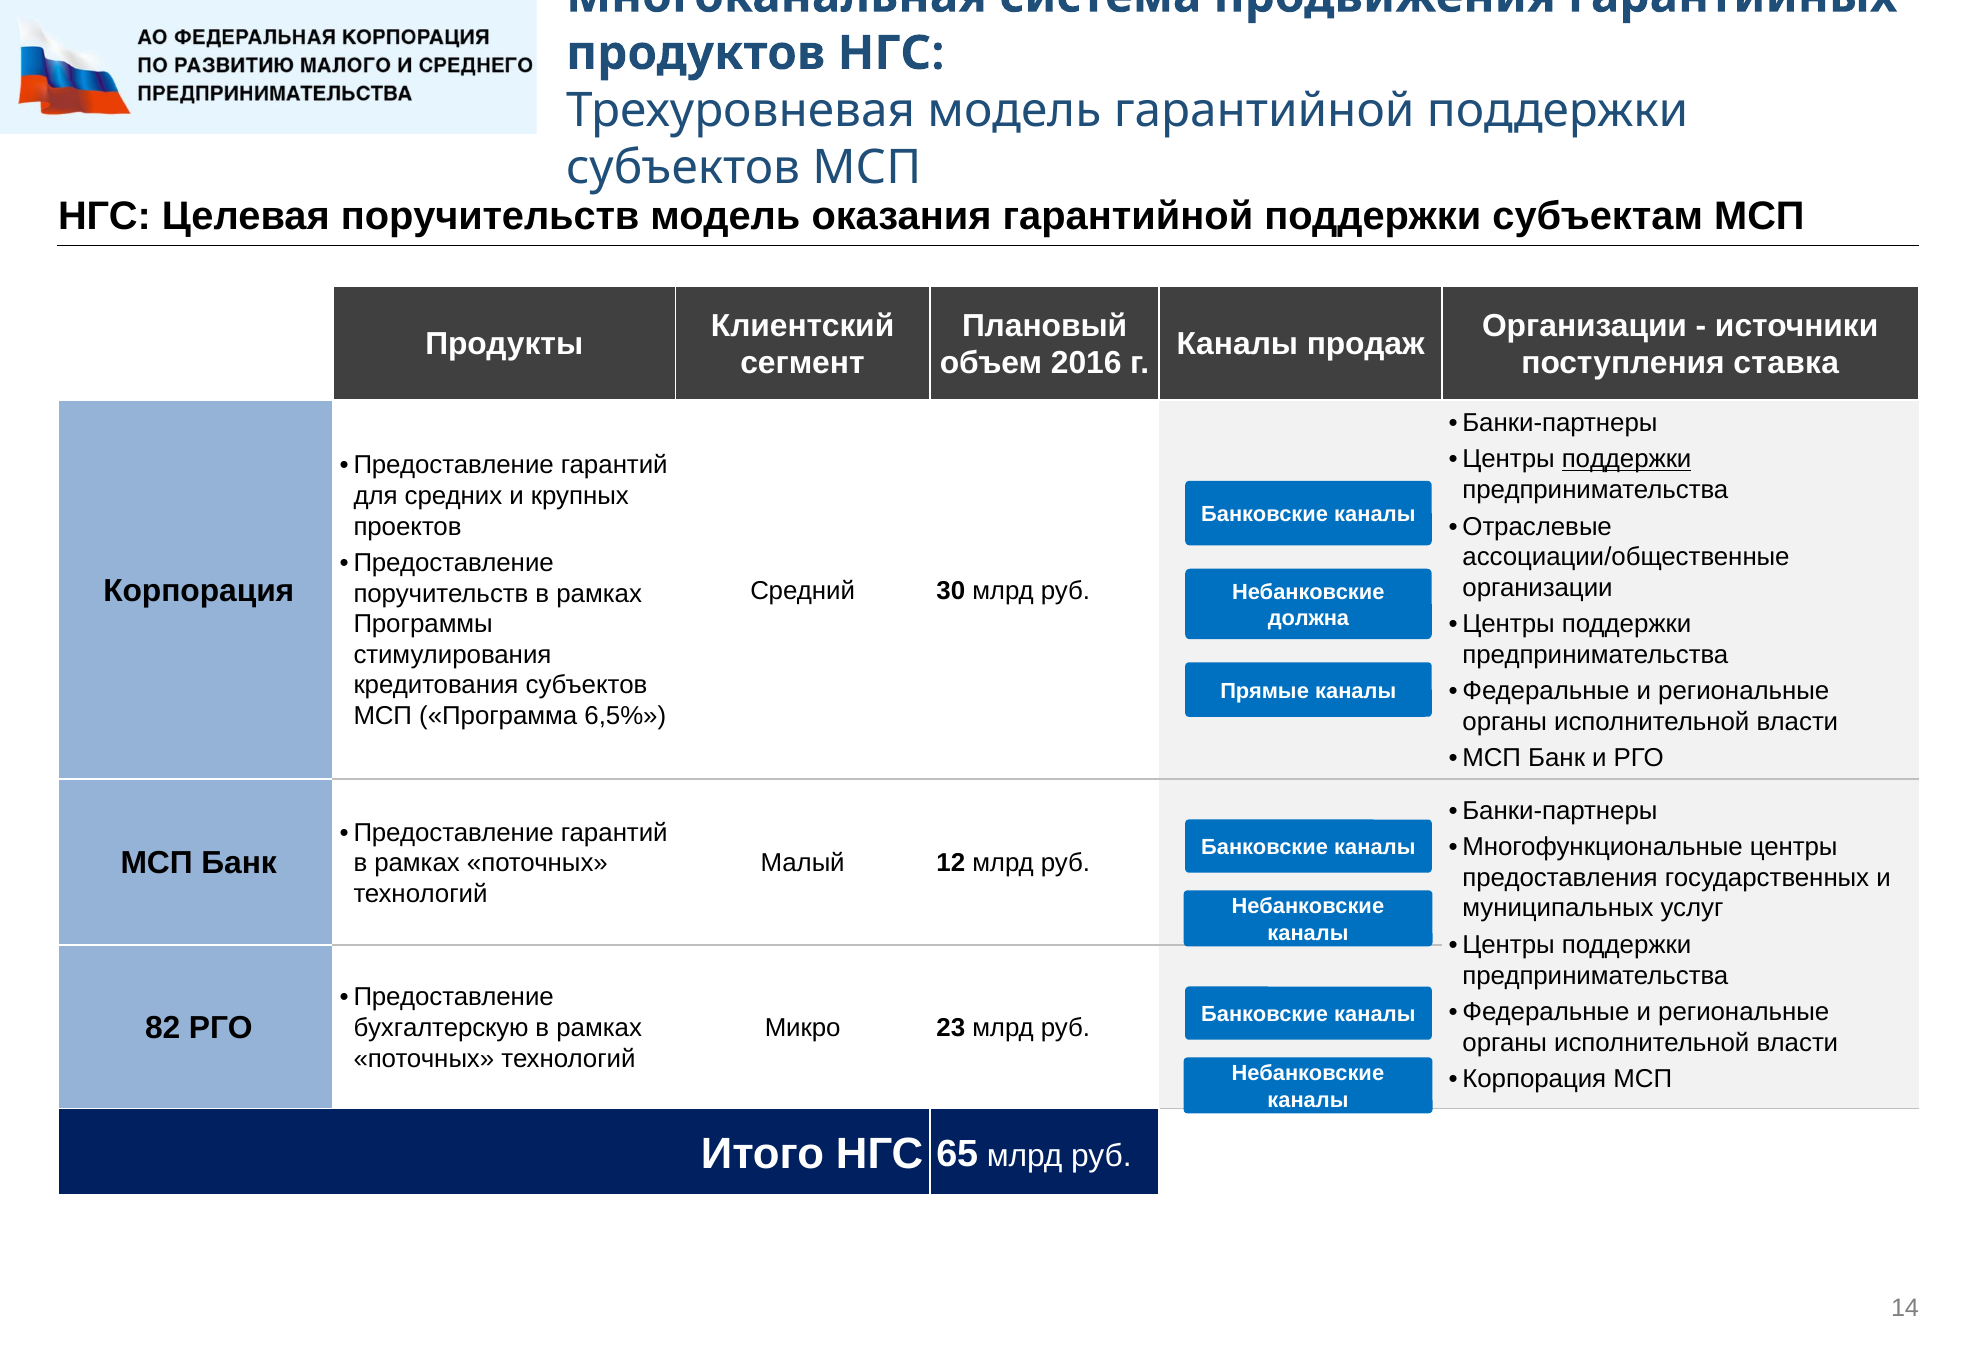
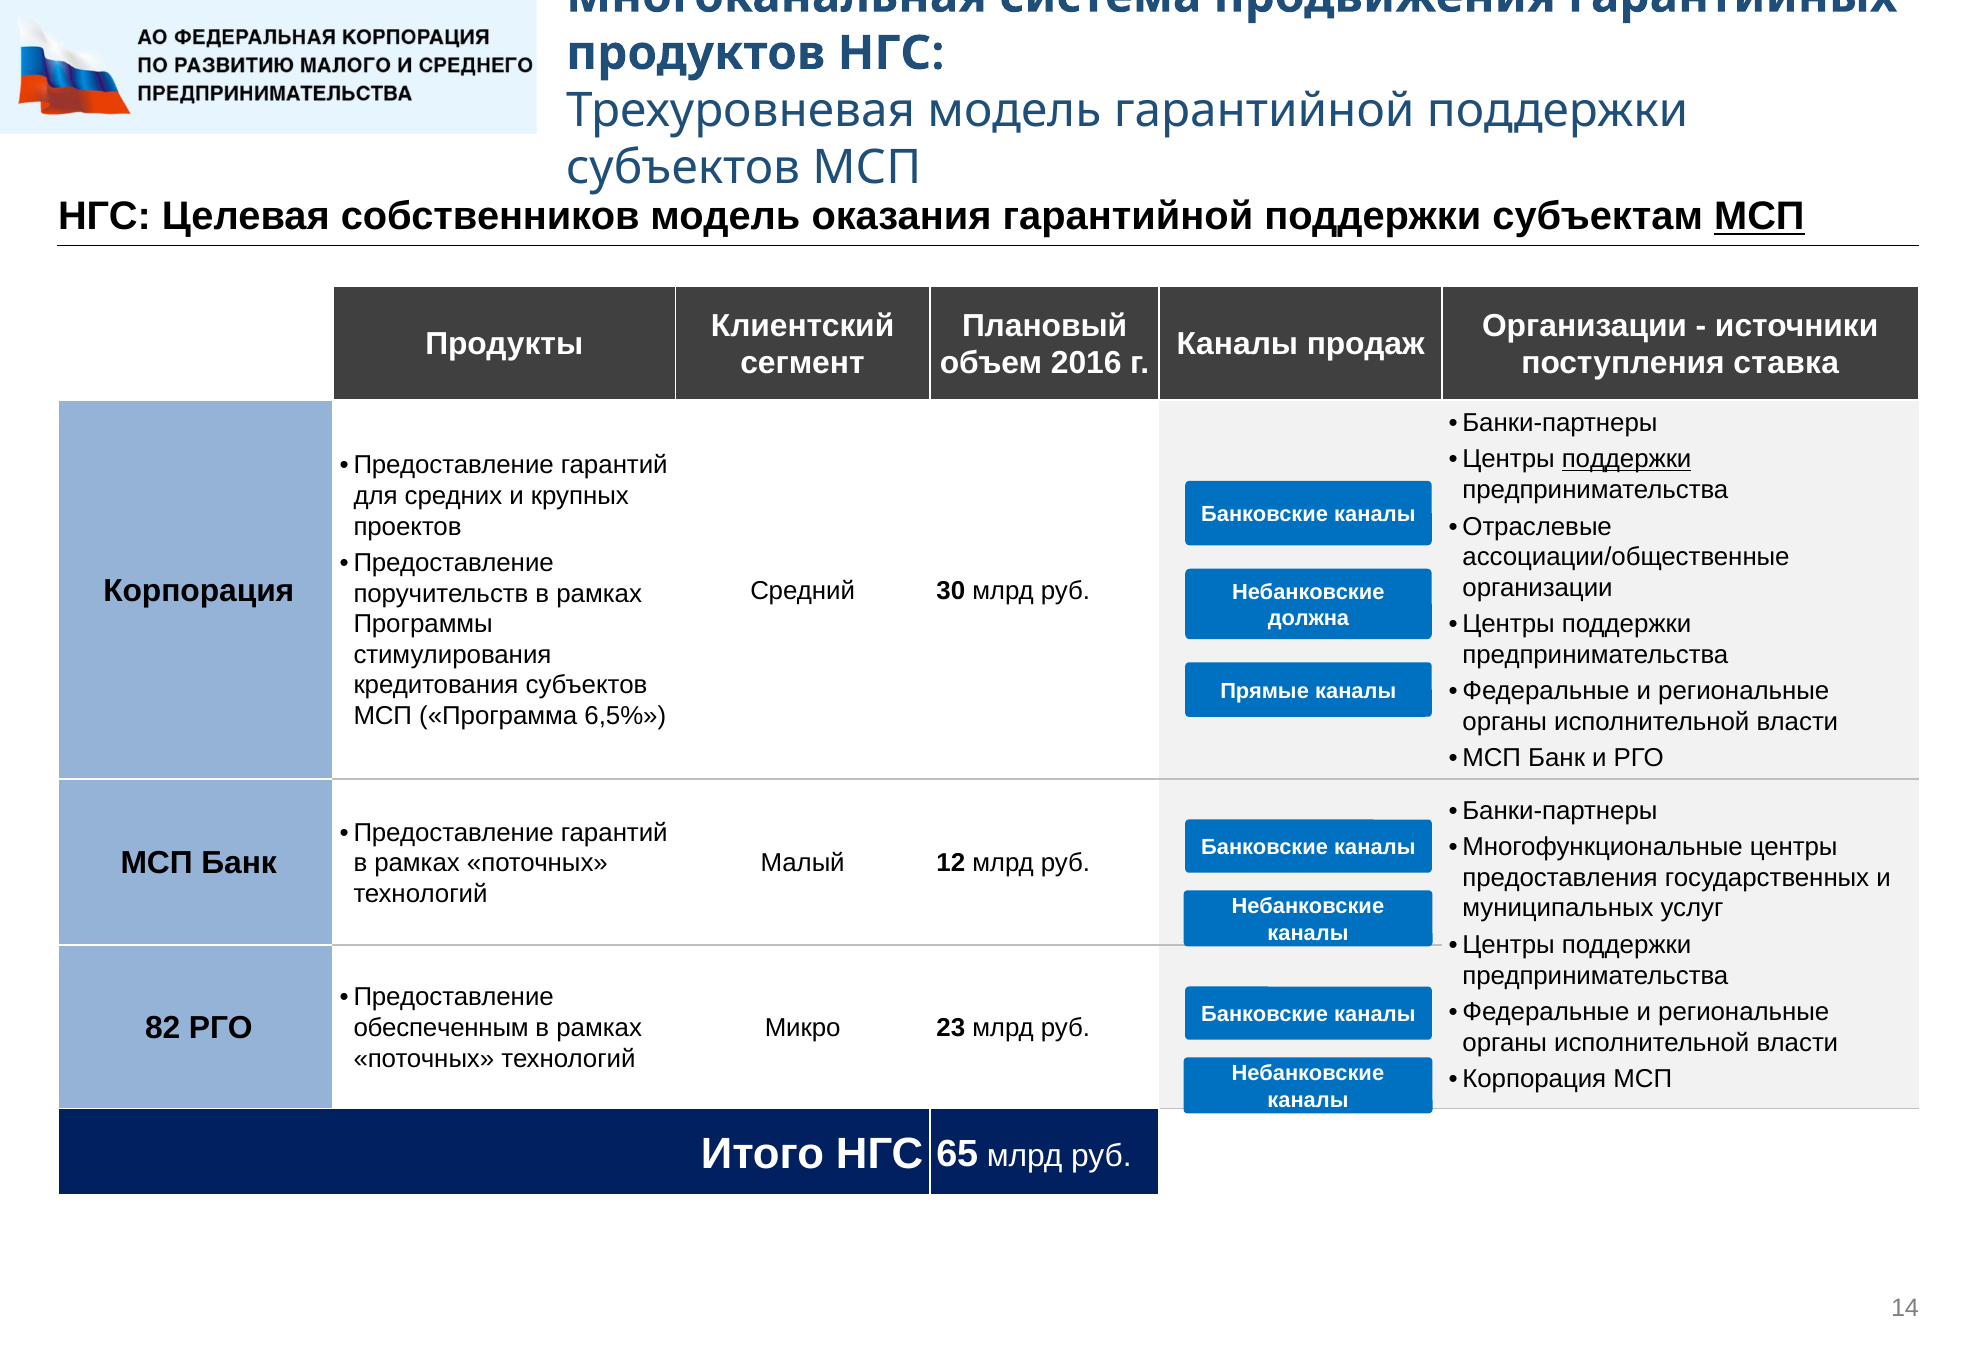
Целевая поручительств: поручительств -> собственников (490, 217)
МСП underline: none -> present (1759, 217)
бухгалтерскую: бухгалтерскую -> обеспеченным (441, 1028)
